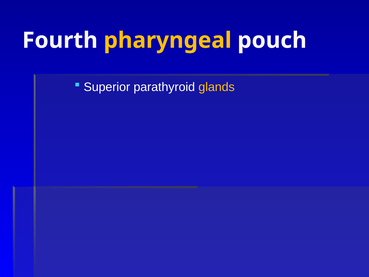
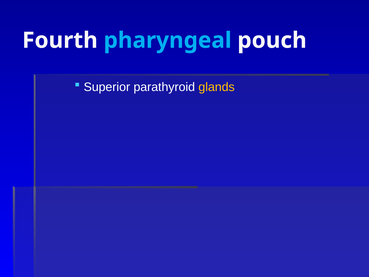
pharyngeal colour: yellow -> light blue (168, 40)
